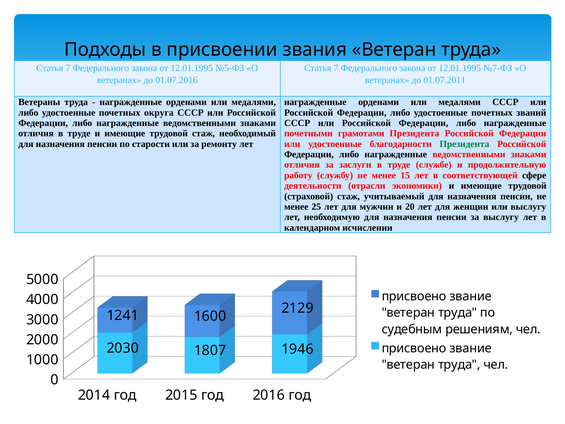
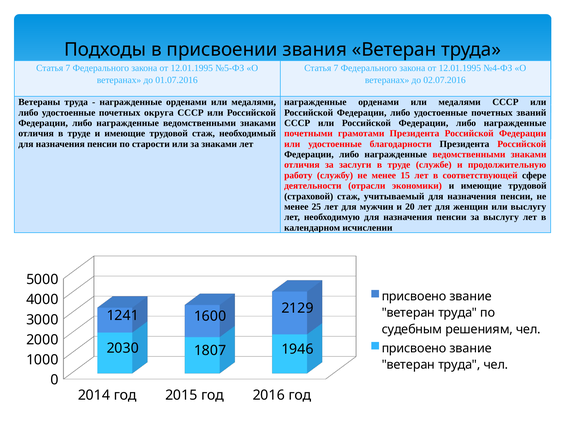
№7-ФЗ: №7-ФЗ -> №4-ФЗ (498, 68)
01.07.2011: 01.07.2011 -> 02.07.2016 (445, 80)
за ремонту: ремонту -> знаками (219, 144)
Президента colour: green -> black (465, 144)
